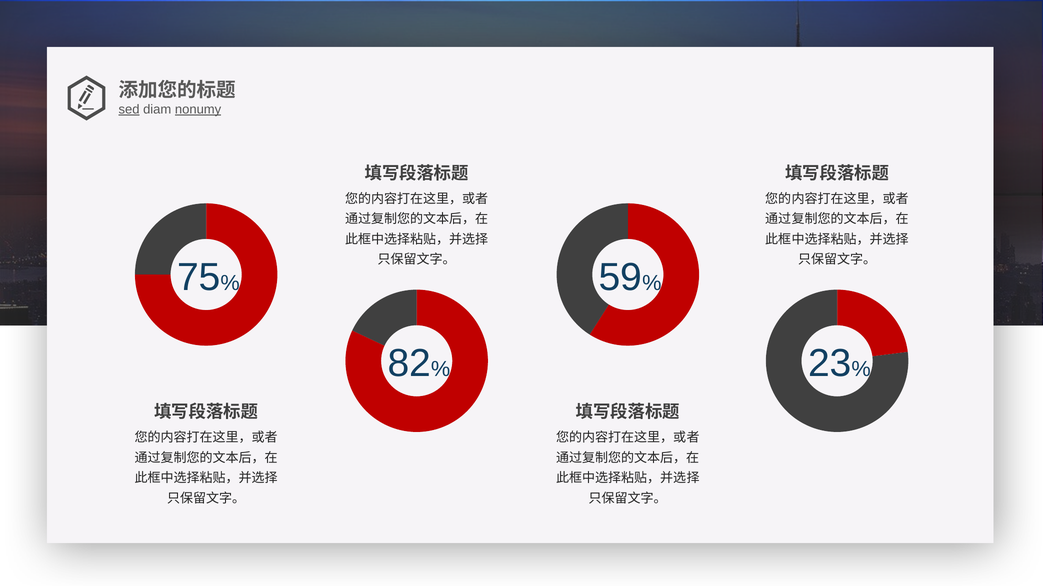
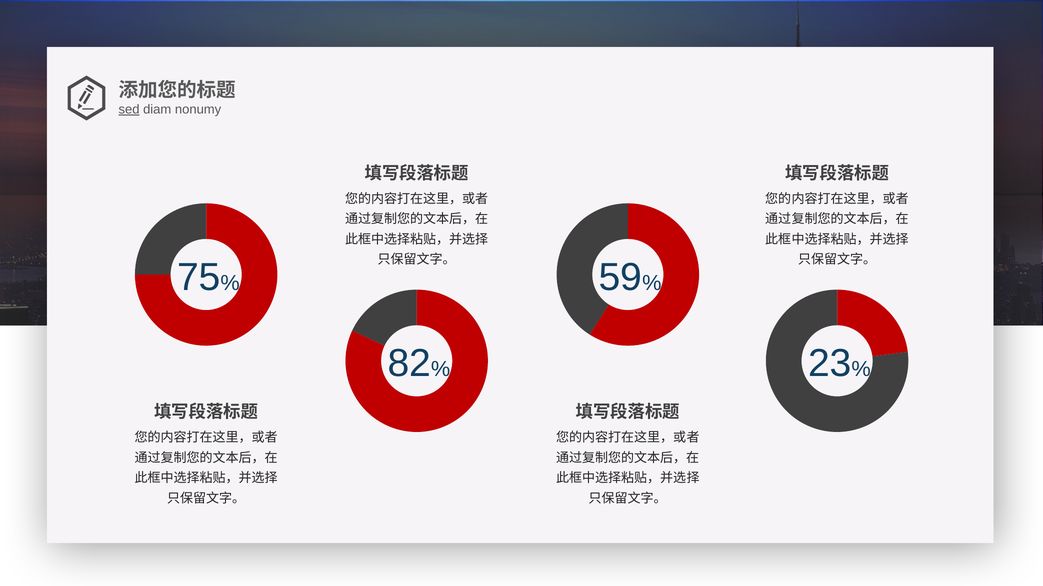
nonumy underline: present -> none (198, 109)
